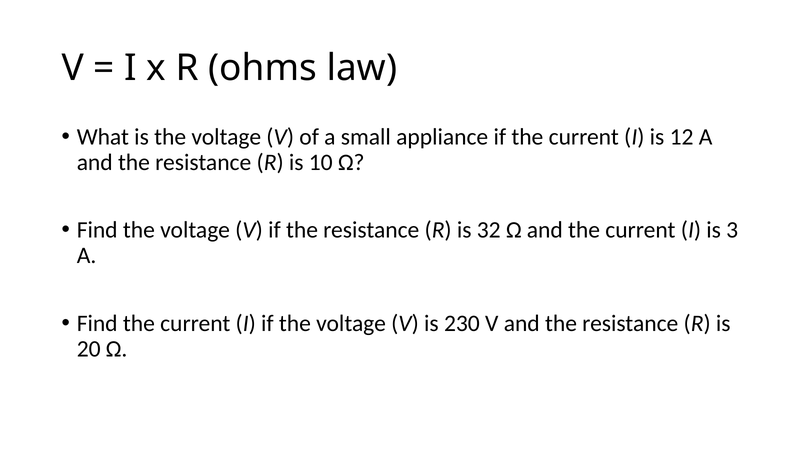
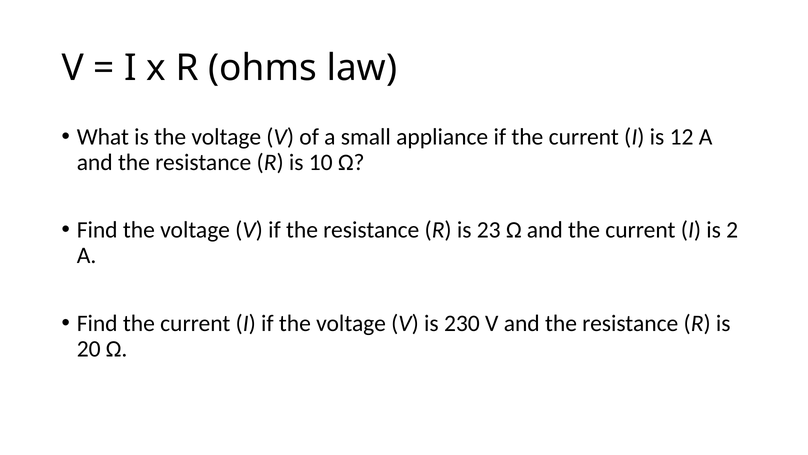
32: 32 -> 23 (489, 230)
3: 3 -> 2 (732, 230)
